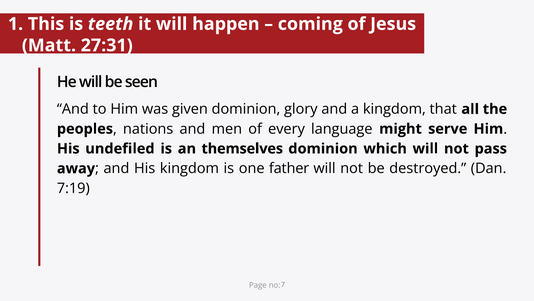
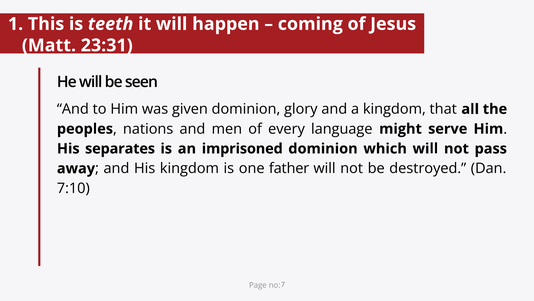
27:31: 27:31 -> 23:31 (107, 45)
undefiled: undefiled -> separates (120, 149)
themselves: themselves -> imprisoned (242, 149)
7:19: 7:19 -> 7:10 (73, 188)
